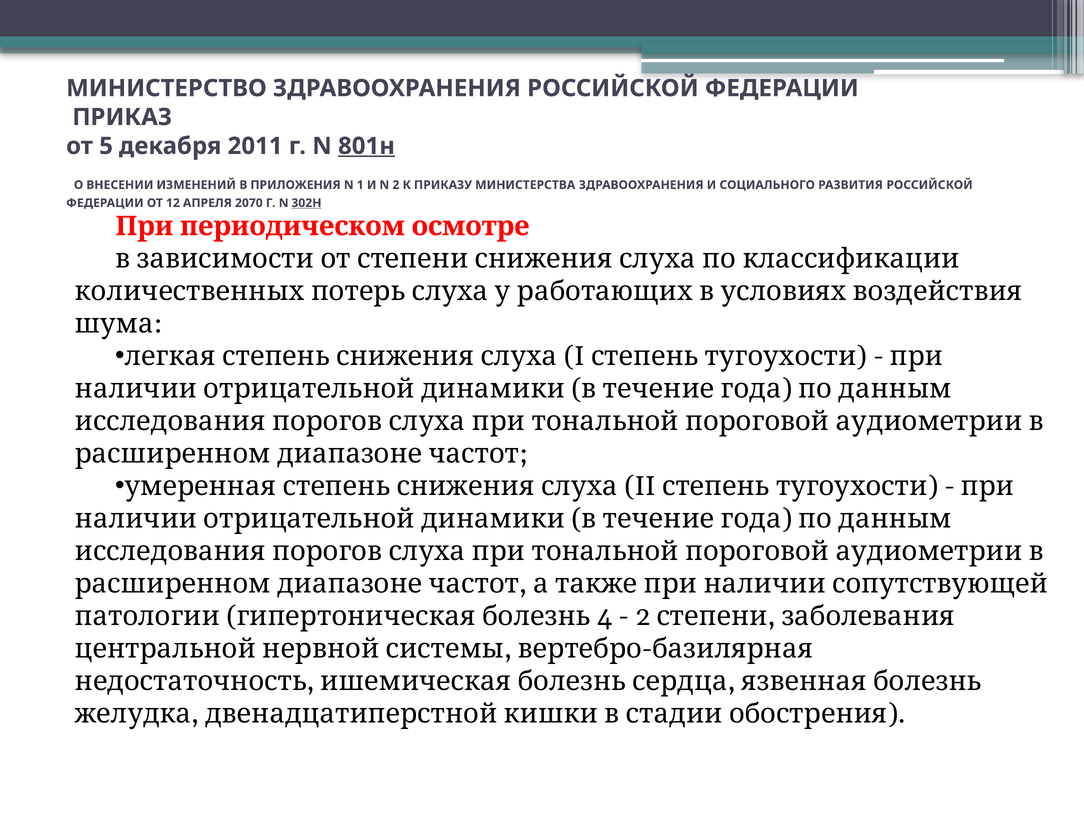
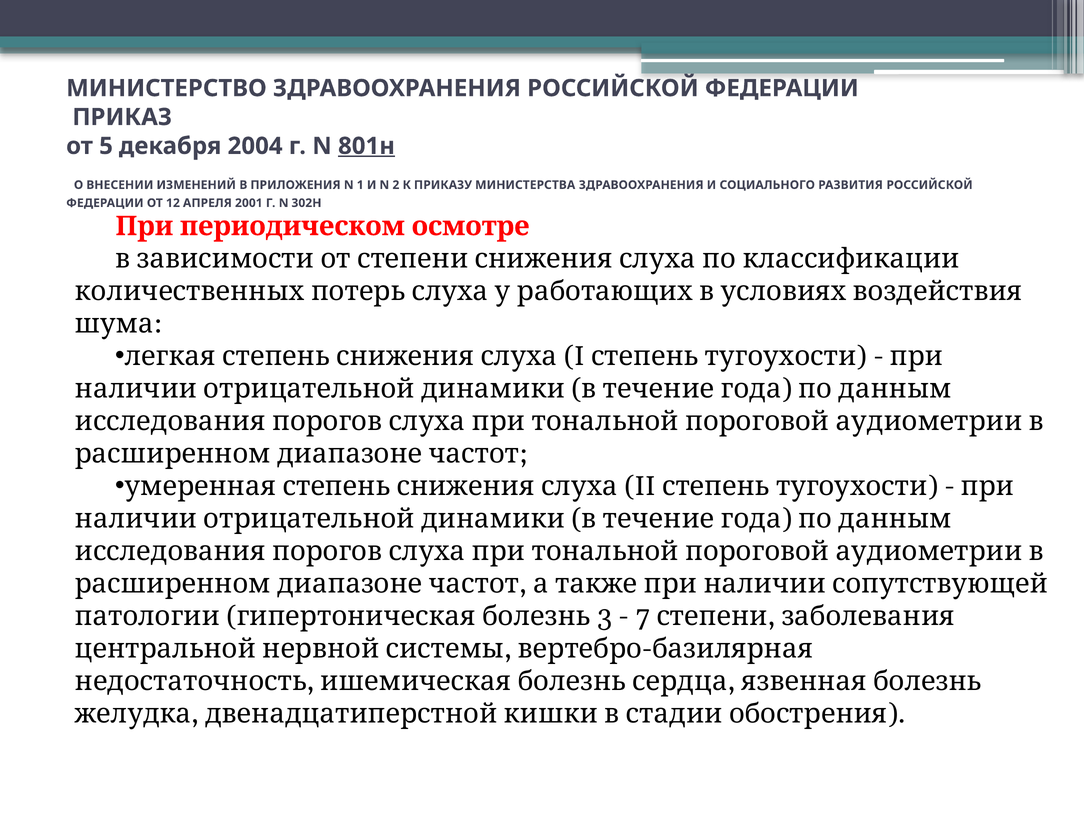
2011: 2011 -> 2004 (255, 146)
2070: 2070 -> 2001 (249, 203)
302Н underline: present -> none (306, 203)
4: 4 -> 3 (605, 616)
2: 2 -> 7 (643, 616)
